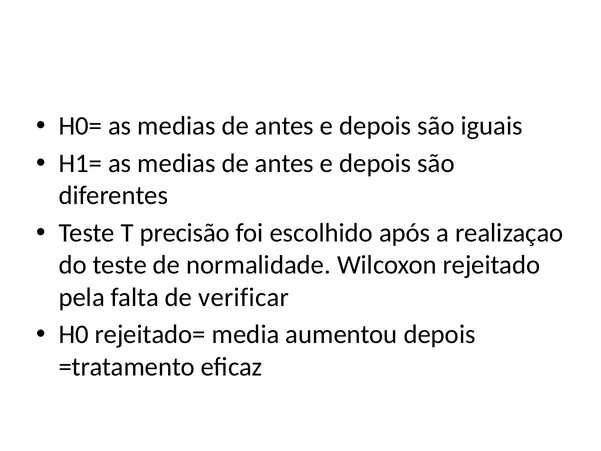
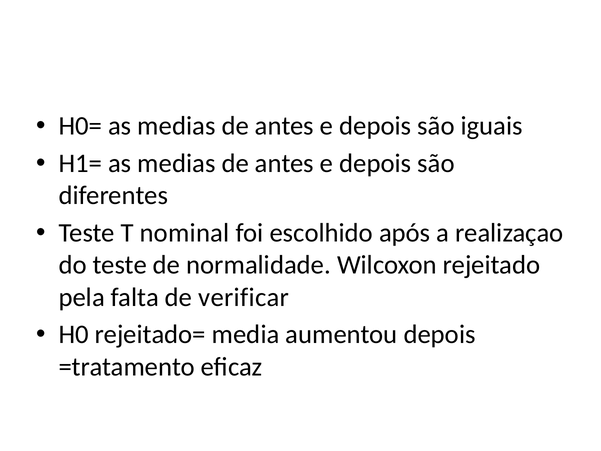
precisão: precisão -> nominal (185, 233)
